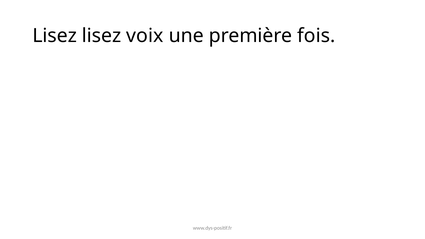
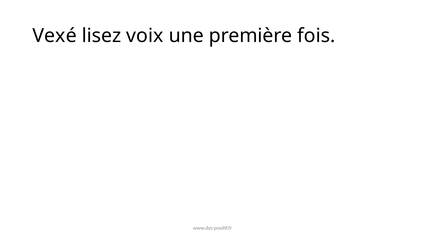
Lisez: Lisez -> Vexé (55, 36)
